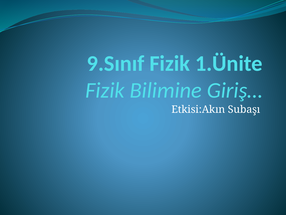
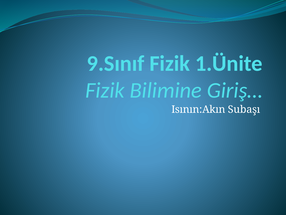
Etkisi:Akın: Etkisi:Akın -> Isının:Akın (198, 109)
